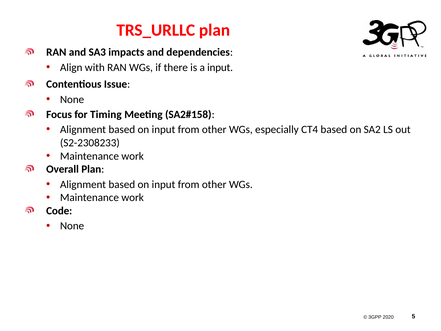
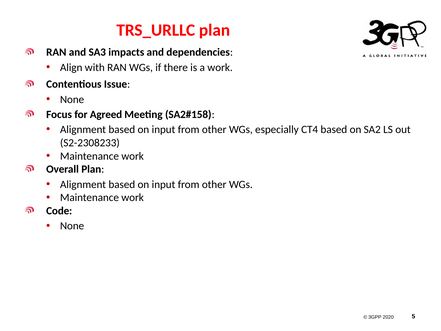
a input: input -> work (220, 67)
Timing: Timing -> Agreed (106, 114)
